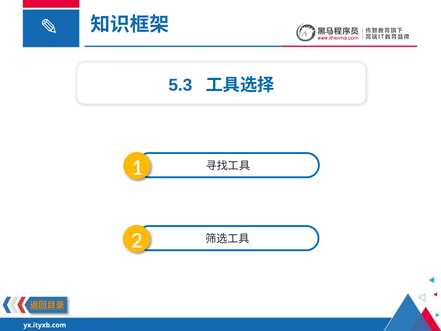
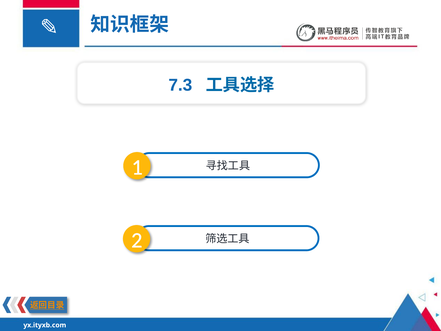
5.3: 5.3 -> 7.3 (180, 85)
